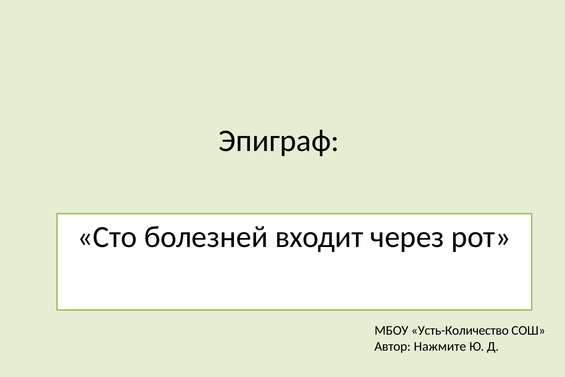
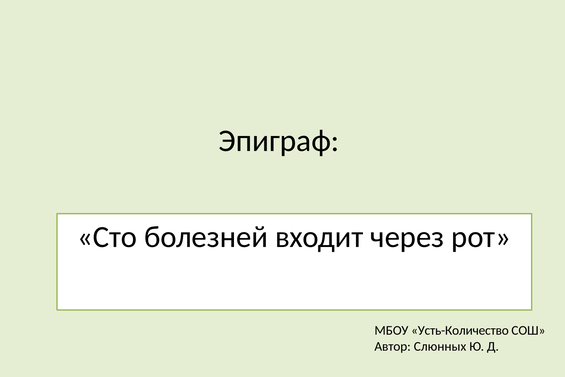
Нажмите: Нажмите -> Слюнных (440, 346)
